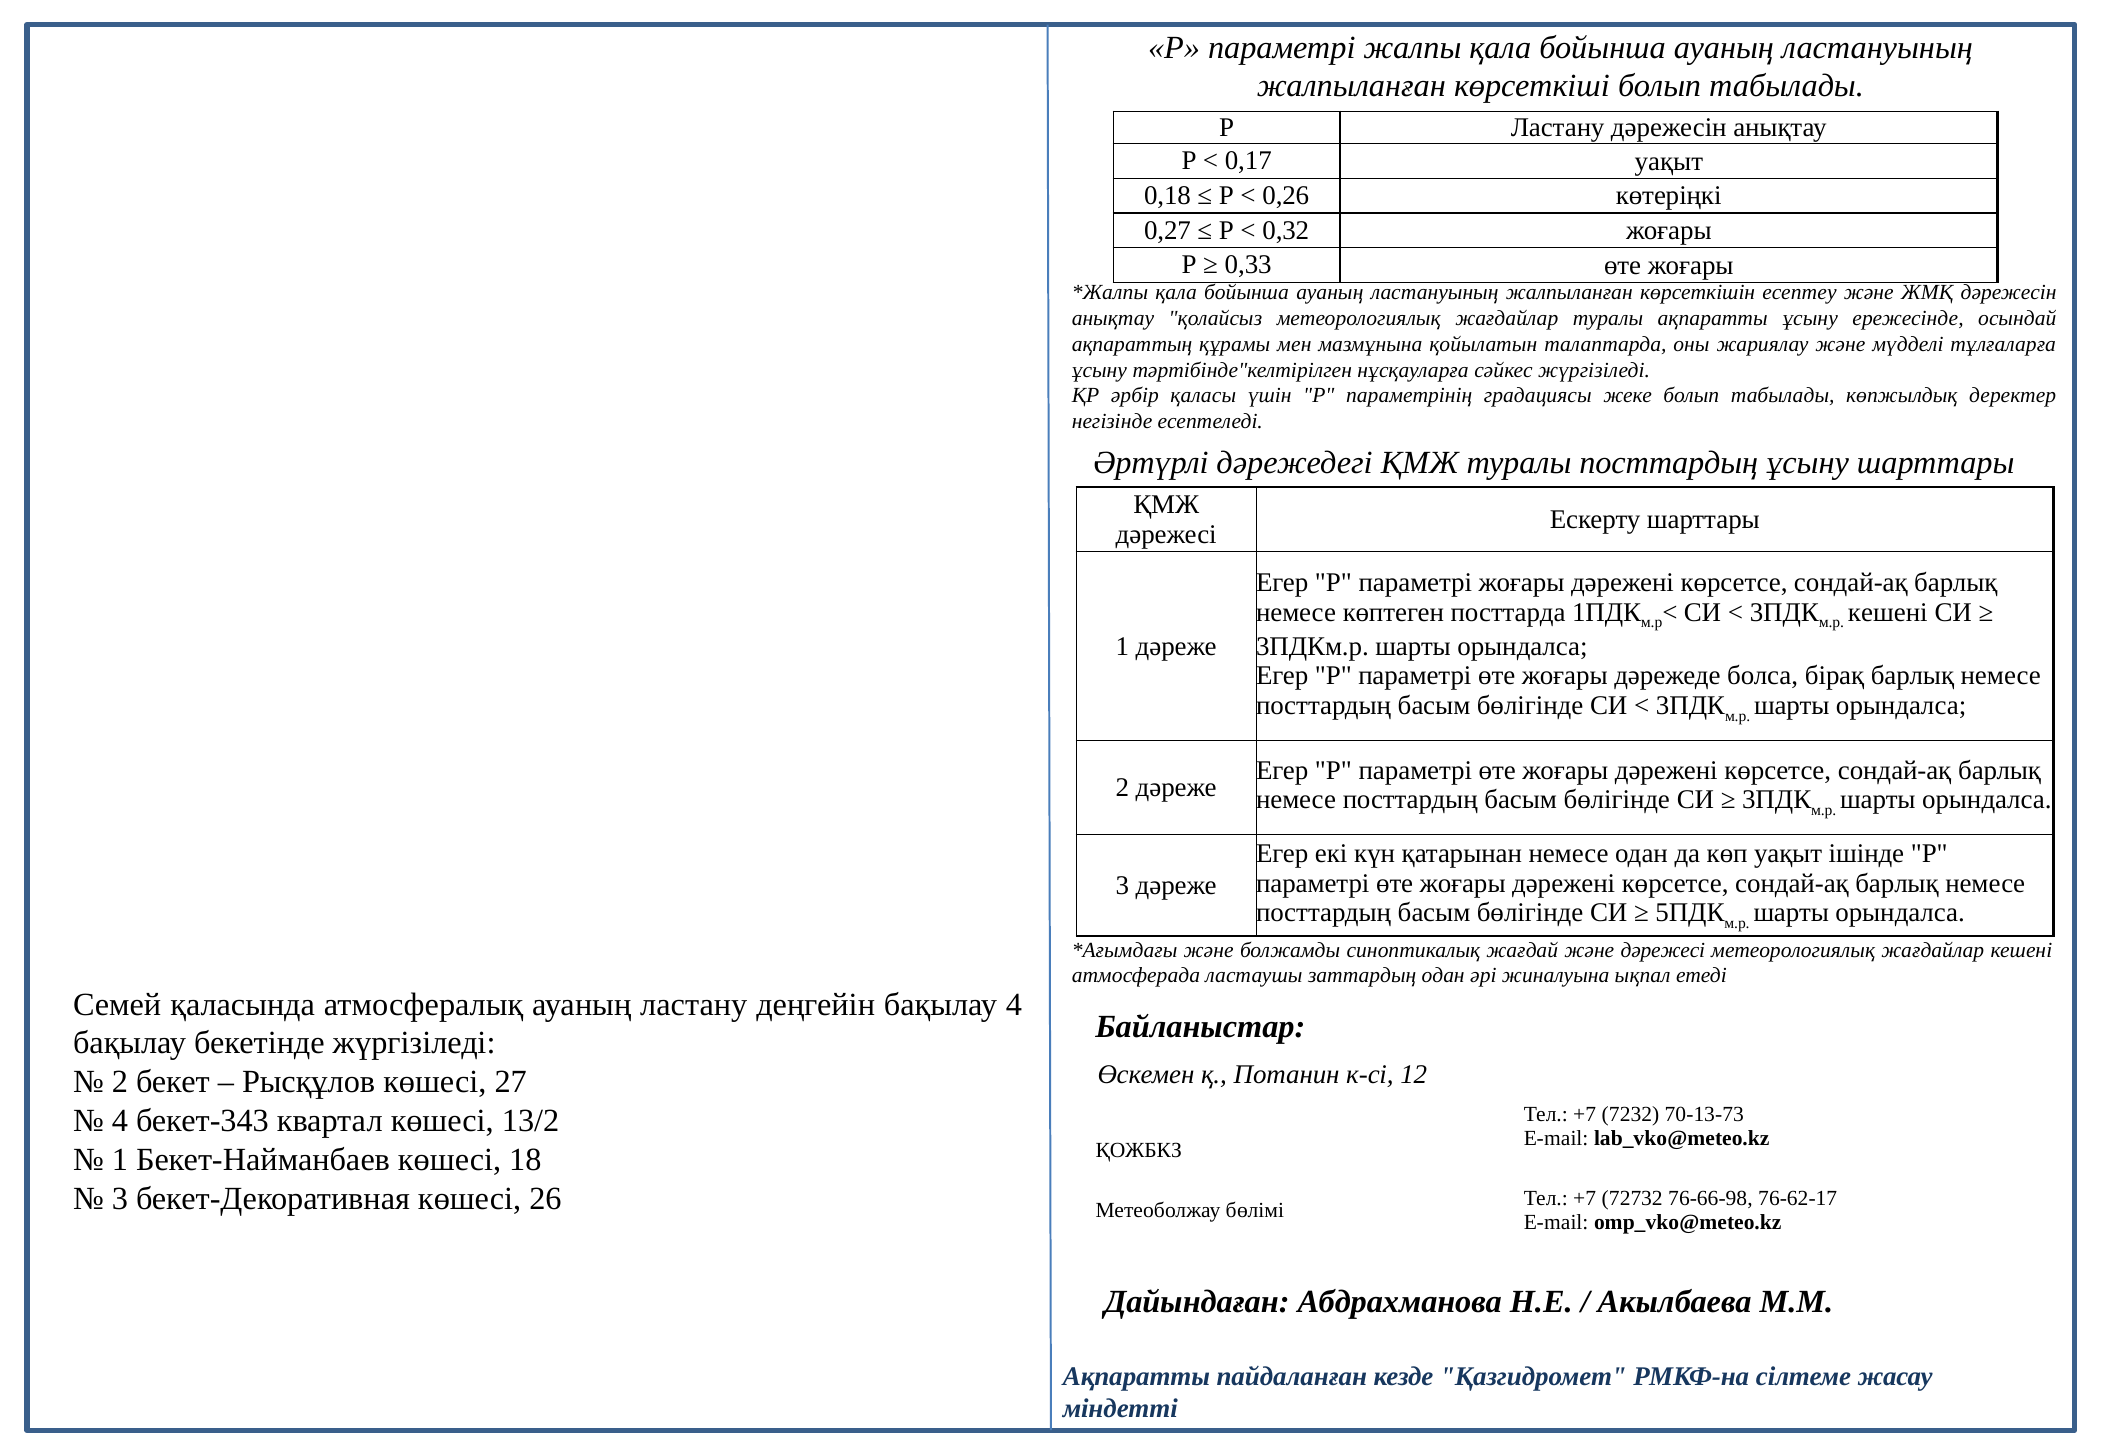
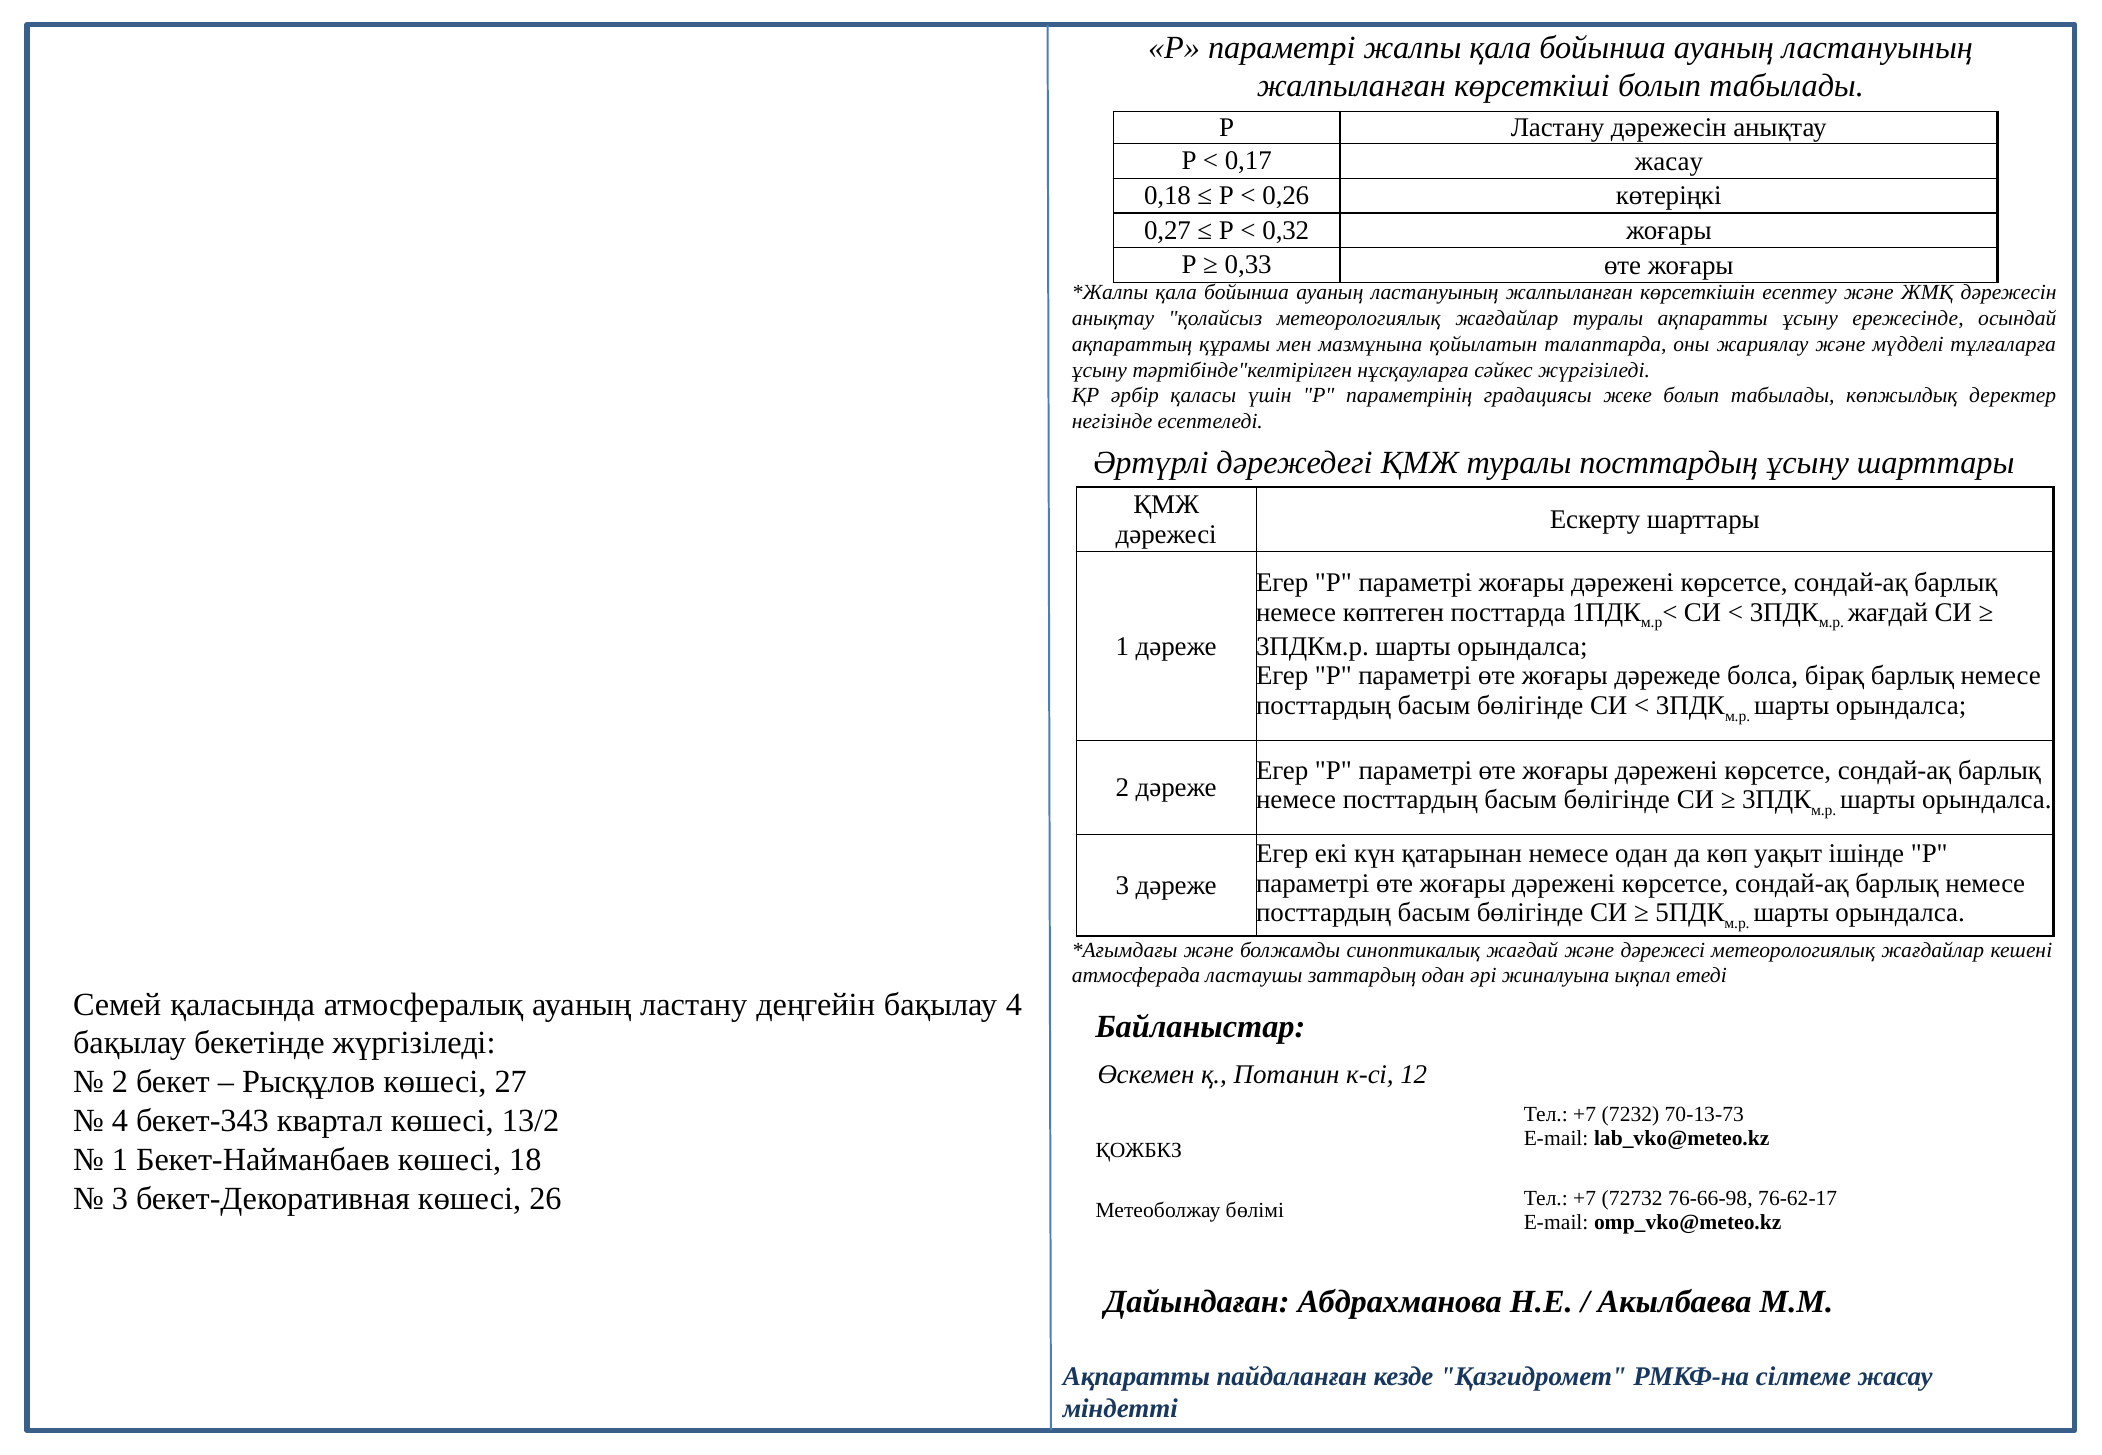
0,17 уақыт: уақыт -> жасау (1669, 161)
кешені: кешені -> жағдай (1888, 612)
